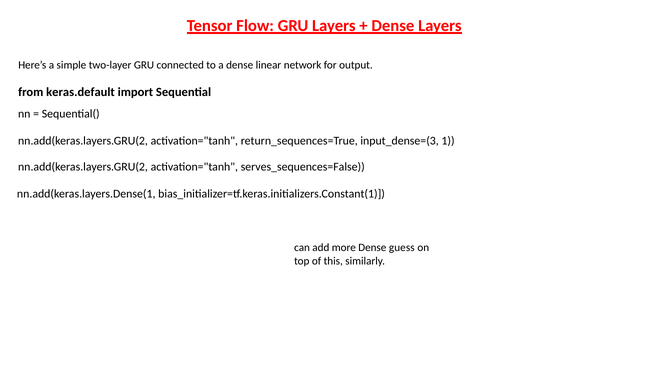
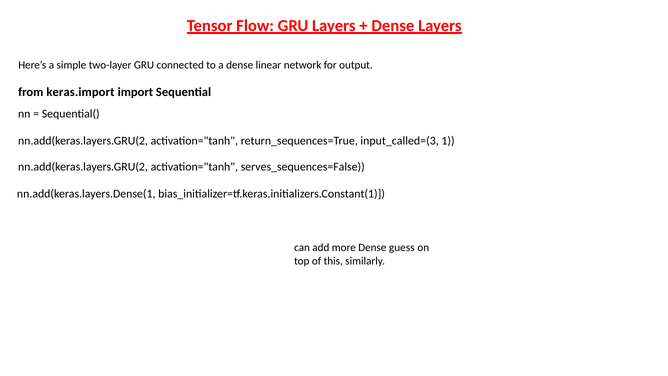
keras.default: keras.default -> keras.import (80, 92)
input_dense=(3: input_dense=(3 -> input_called=(3 (400, 141)
